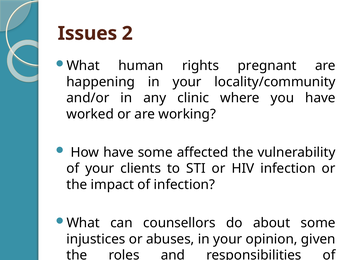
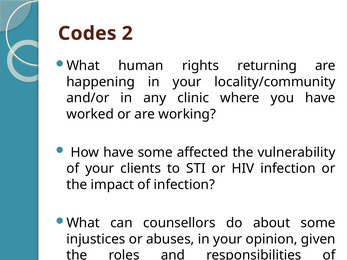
Issues: Issues -> Codes (87, 33)
pregnant: pregnant -> returning (267, 66)
